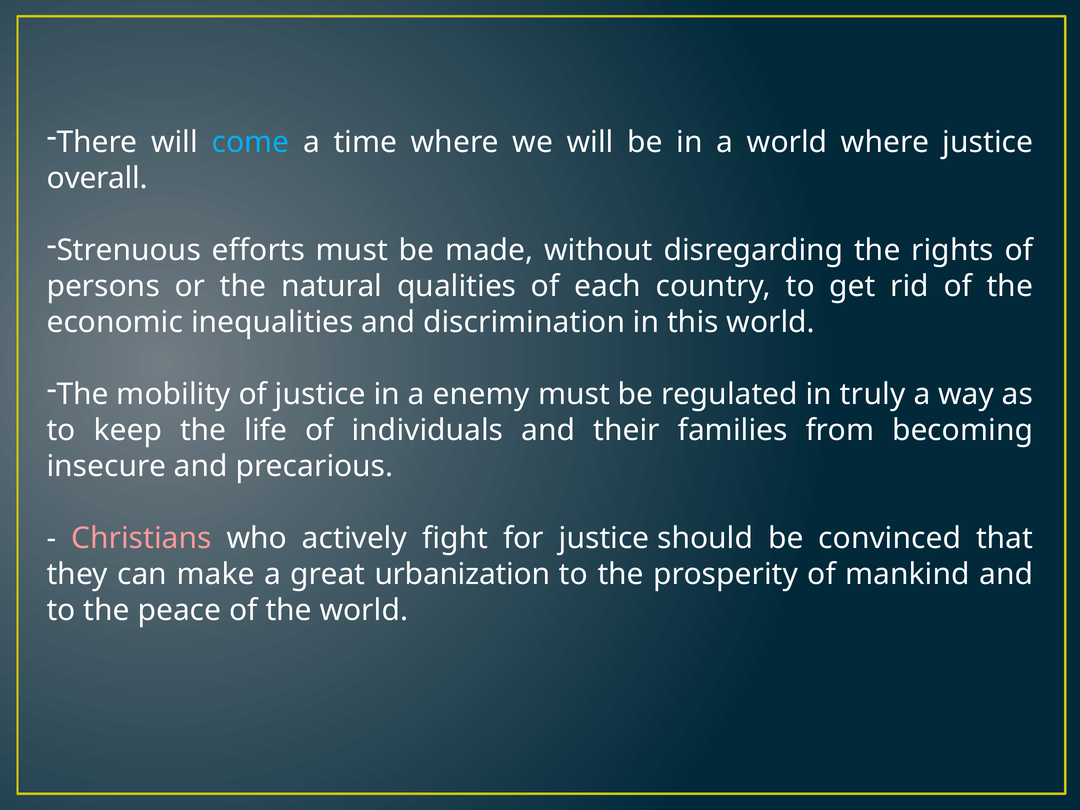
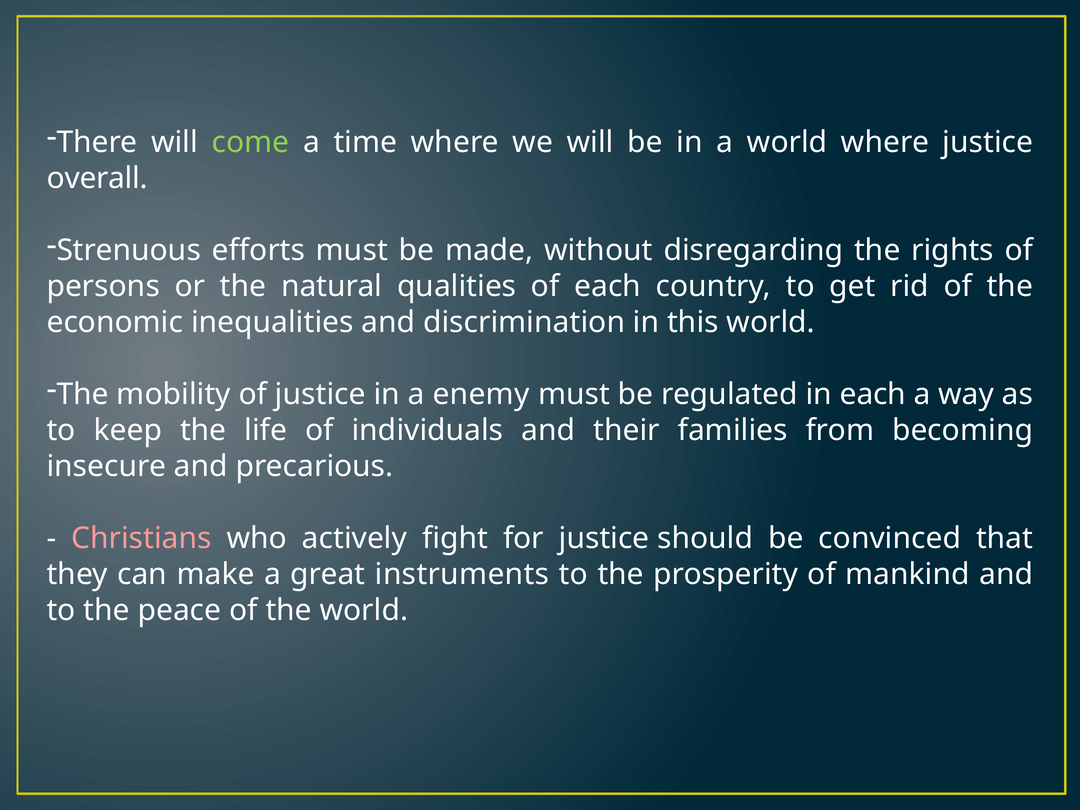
come colour: light blue -> light green (250, 142)
in truly: truly -> each (873, 394)
urbanization: urbanization -> instruments (462, 575)
